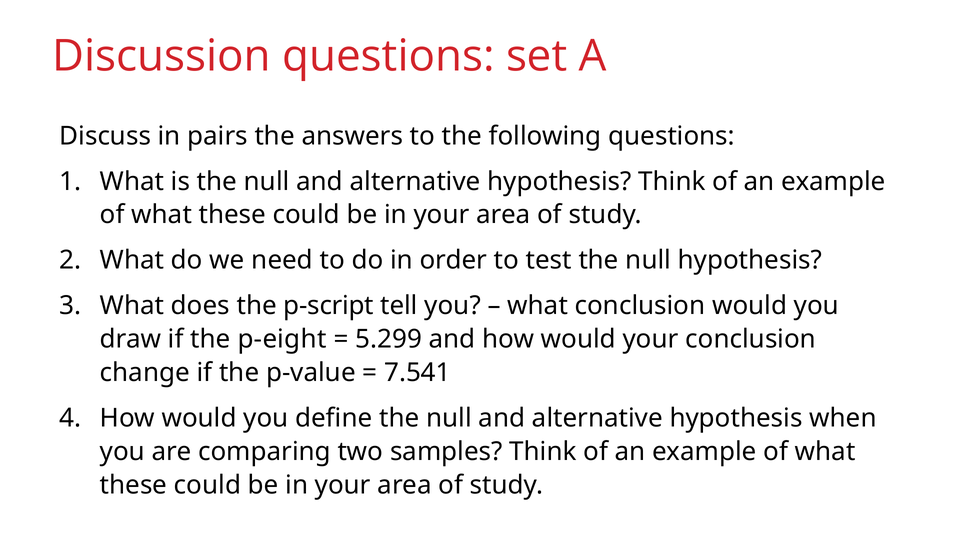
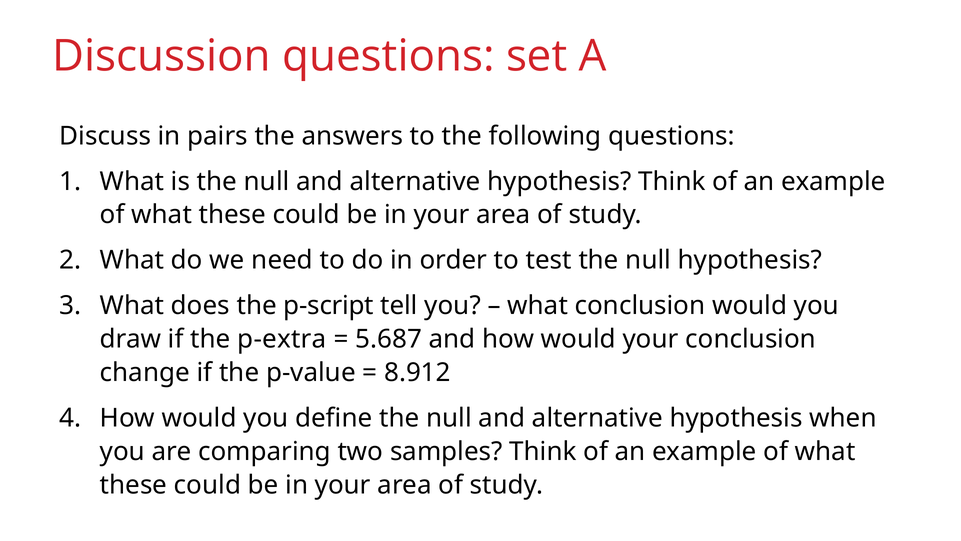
p-eight: p-eight -> p-extra (282, 339)
5.299: 5.299 -> 5.687 (389, 339)
7.541: 7.541 -> 8.912 (417, 372)
